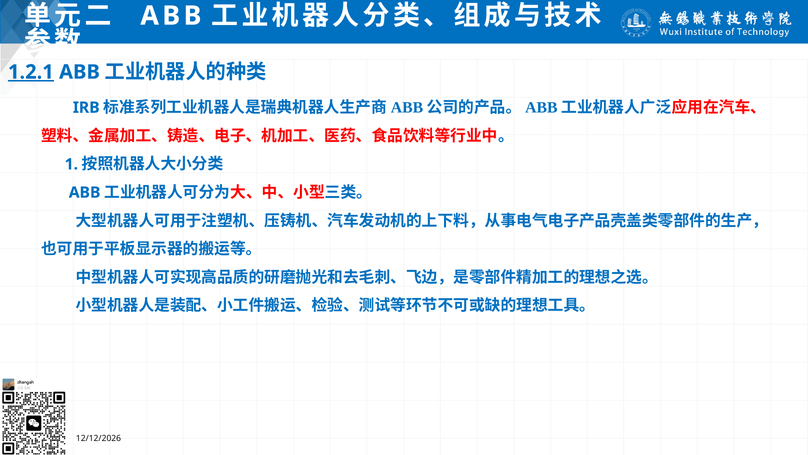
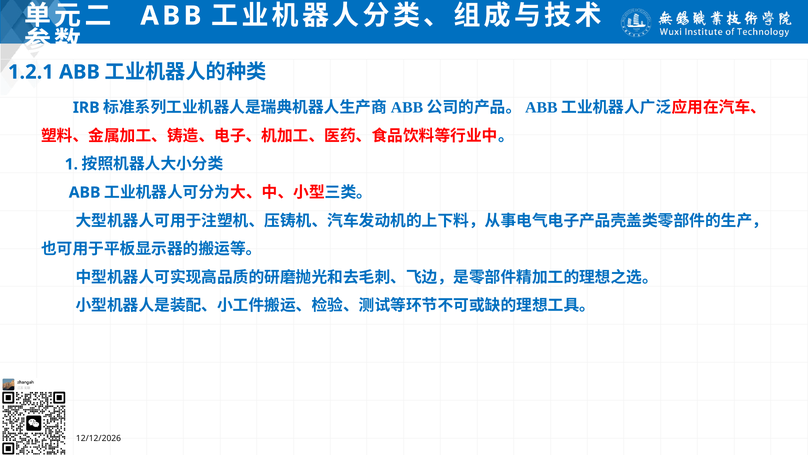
1.2.1 underline: present -> none (31, 72)
